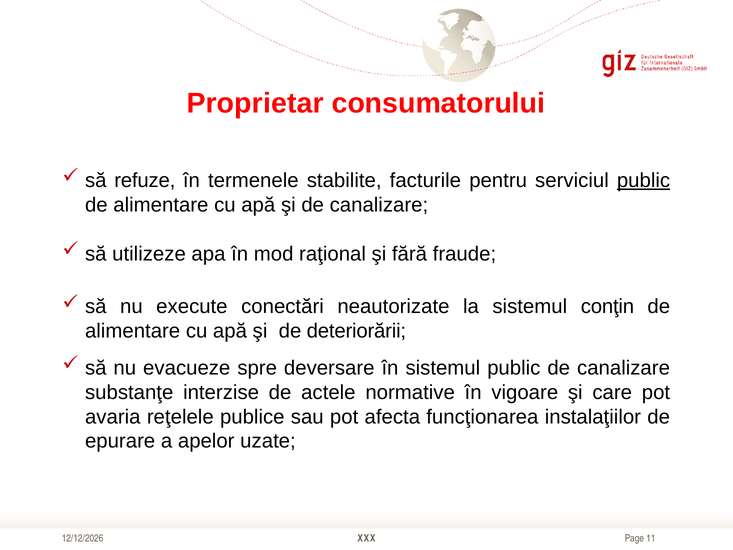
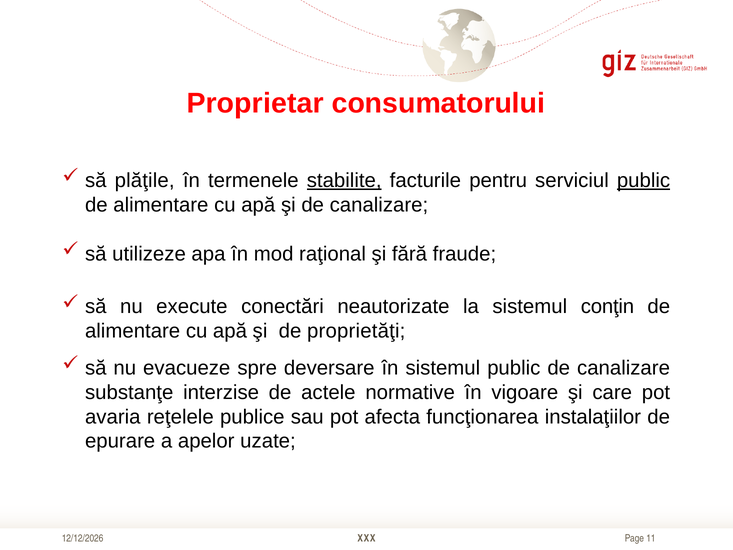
refuze: refuze -> plăţile (145, 180)
stabilite underline: none -> present (344, 180)
deteriorării: deteriorării -> proprietăţi (356, 331)
